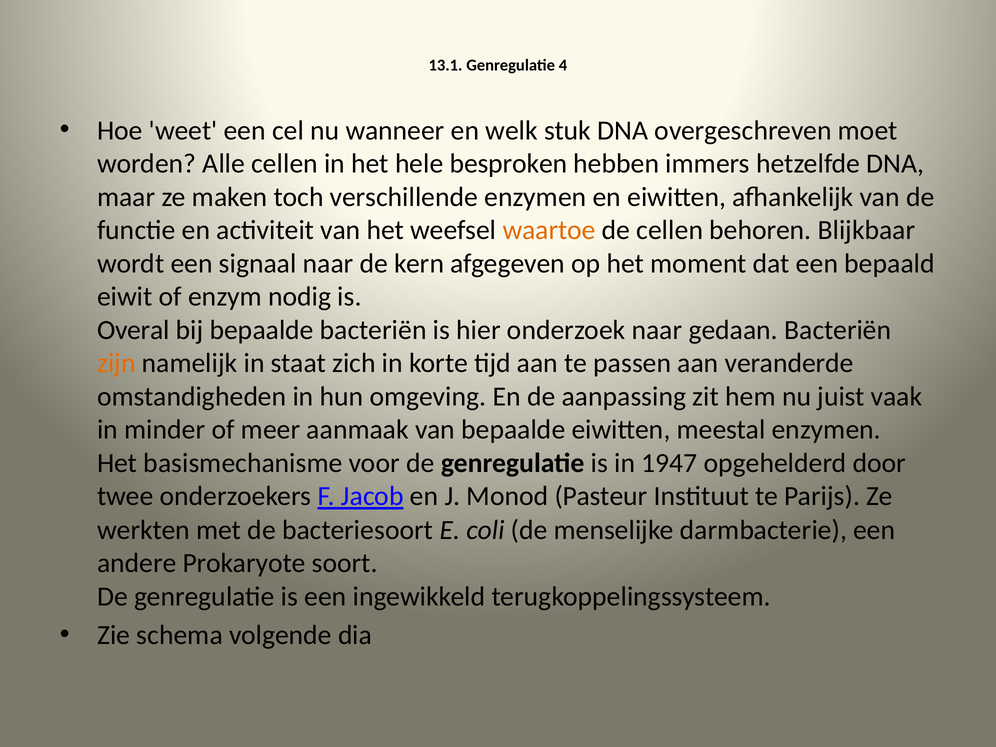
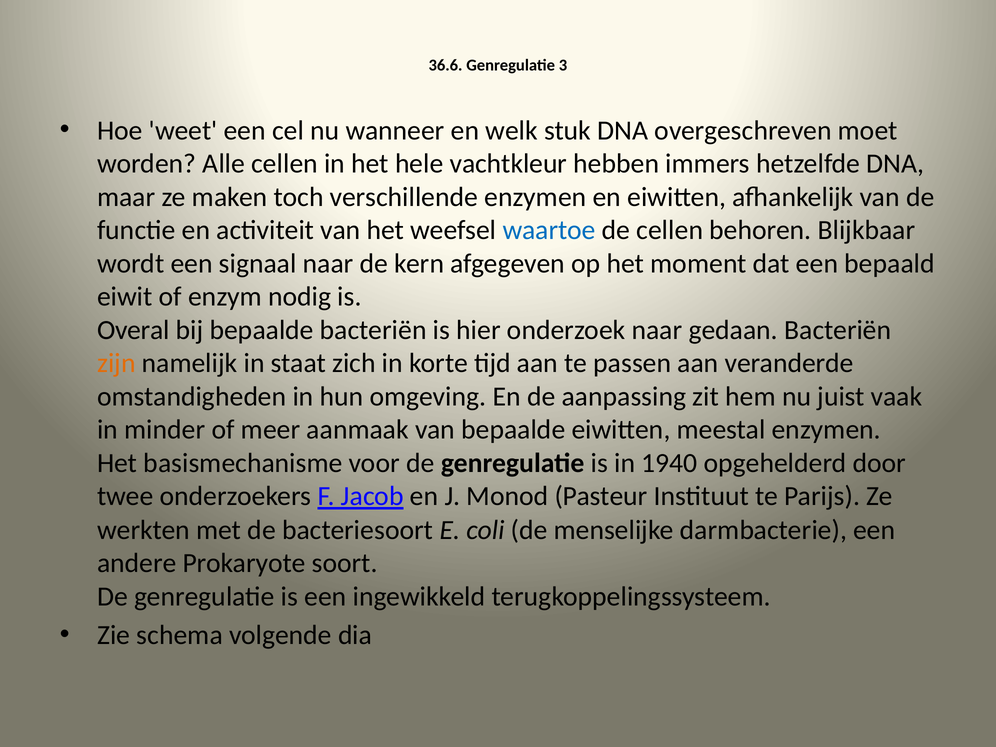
13.1: 13.1 -> 36.6 (446, 65)
4: 4 -> 3 (563, 65)
besproken: besproken -> vachtkleur (508, 164)
waartoe colour: orange -> blue (549, 230)
1947: 1947 -> 1940 (669, 463)
